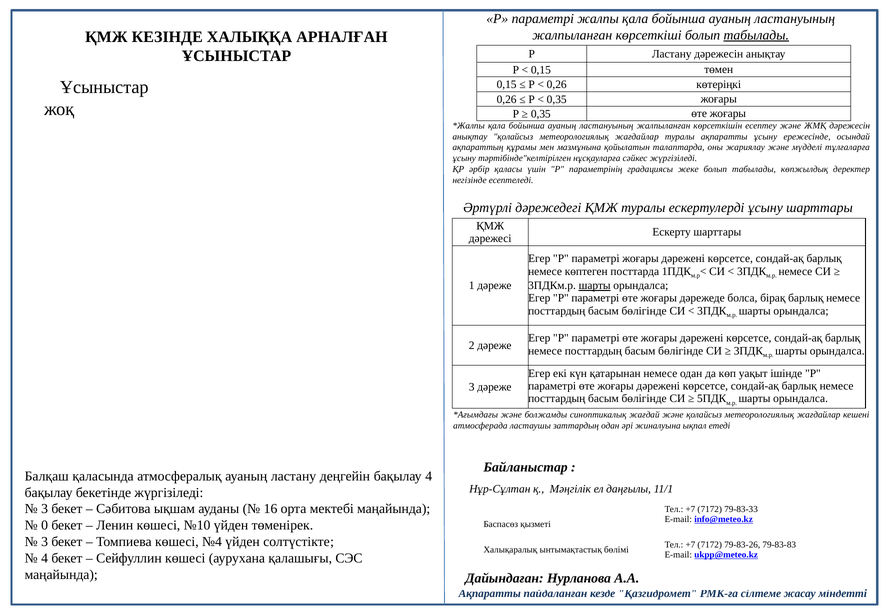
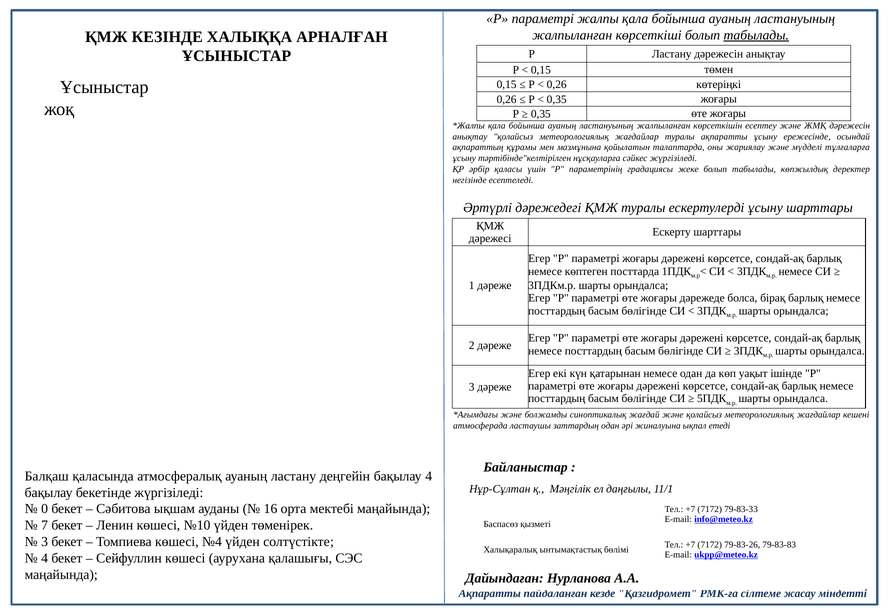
шарты underline: present -> none (595, 286)
3: 3 -> 0 (45, 509)
0: 0 -> 7 (45, 526)
